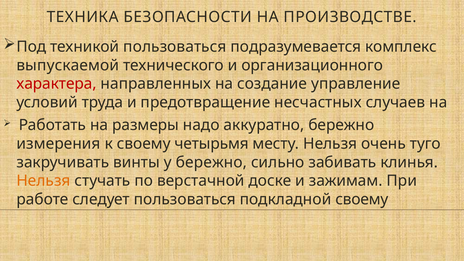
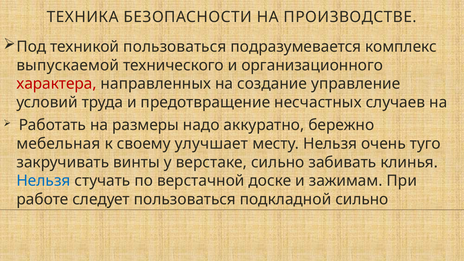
измерения: измерения -> мебельная (58, 144)
четырьмя: четырьмя -> улучшает (212, 144)
у бережно: бережно -> верстаке (211, 162)
Нельзя colour: orange -> blue (43, 181)
подкладной своему: своему -> сильно (362, 199)
